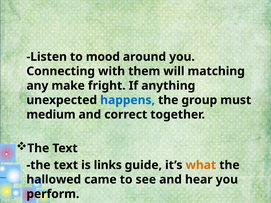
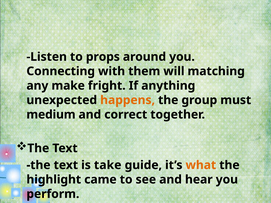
mood: mood -> props (103, 57)
happens colour: blue -> orange (128, 100)
links: links -> take (108, 165)
hallowed: hallowed -> highlight (54, 180)
